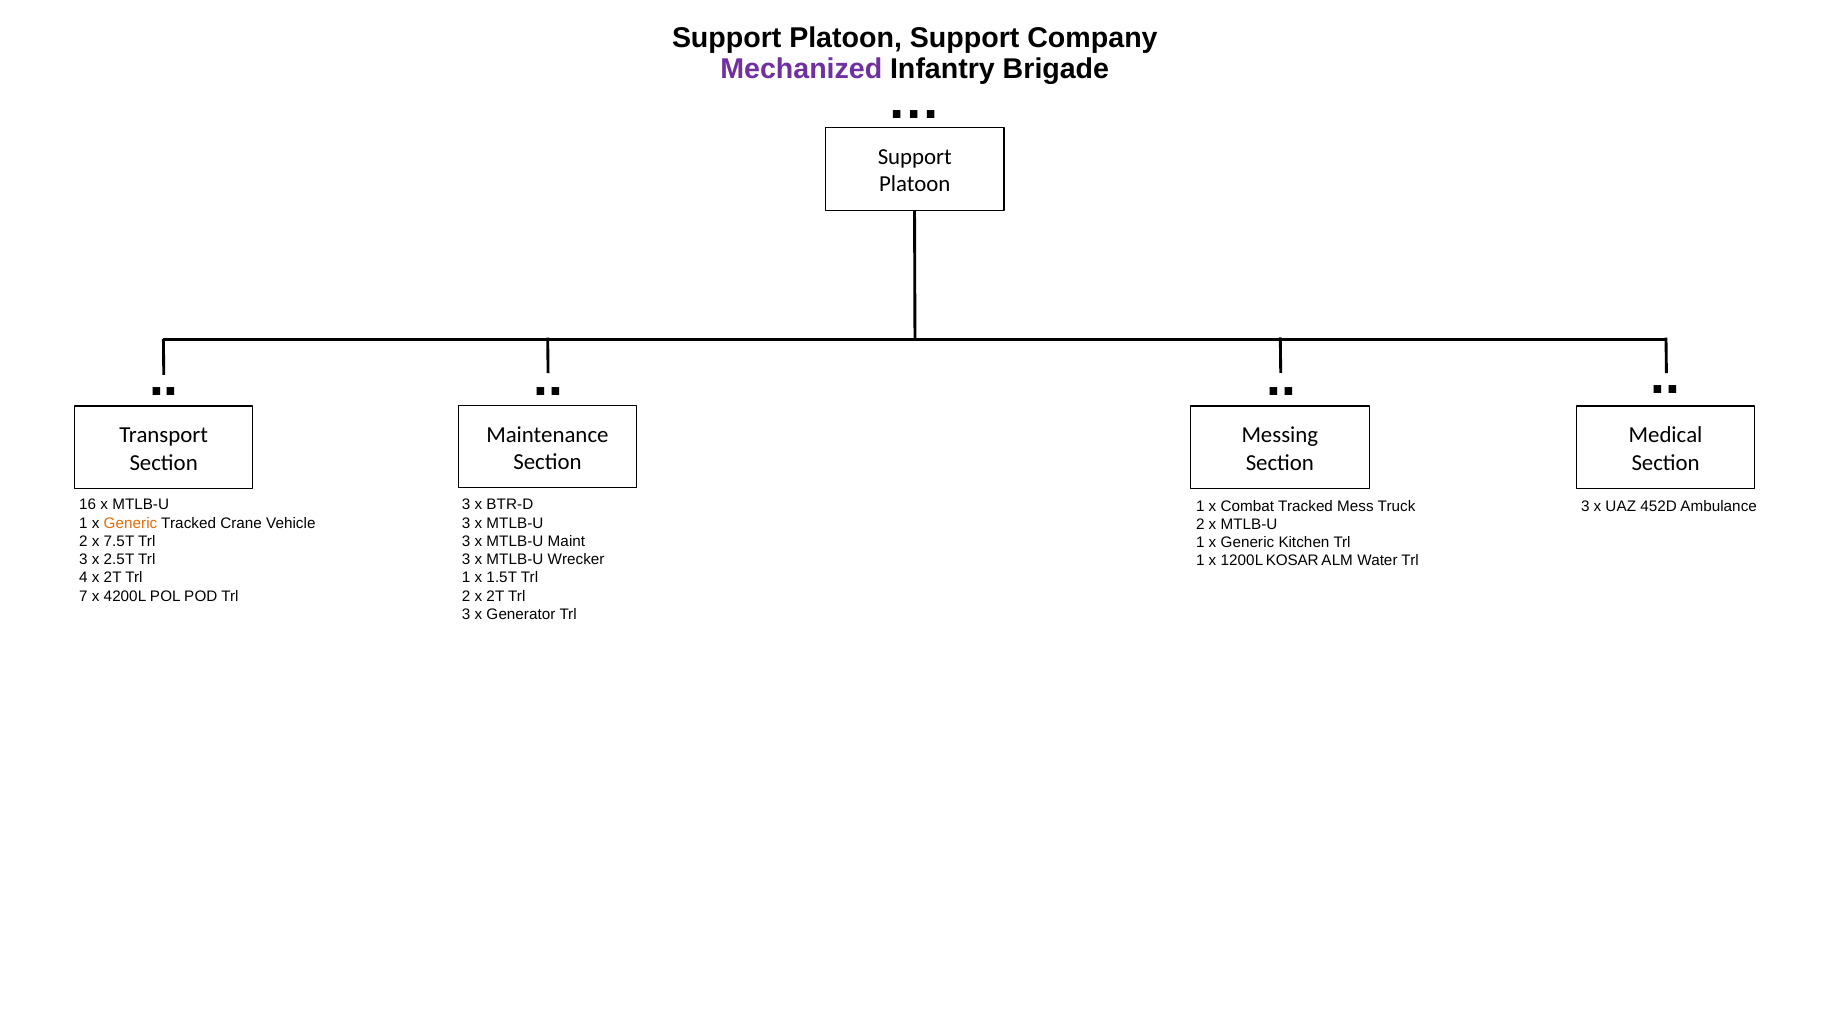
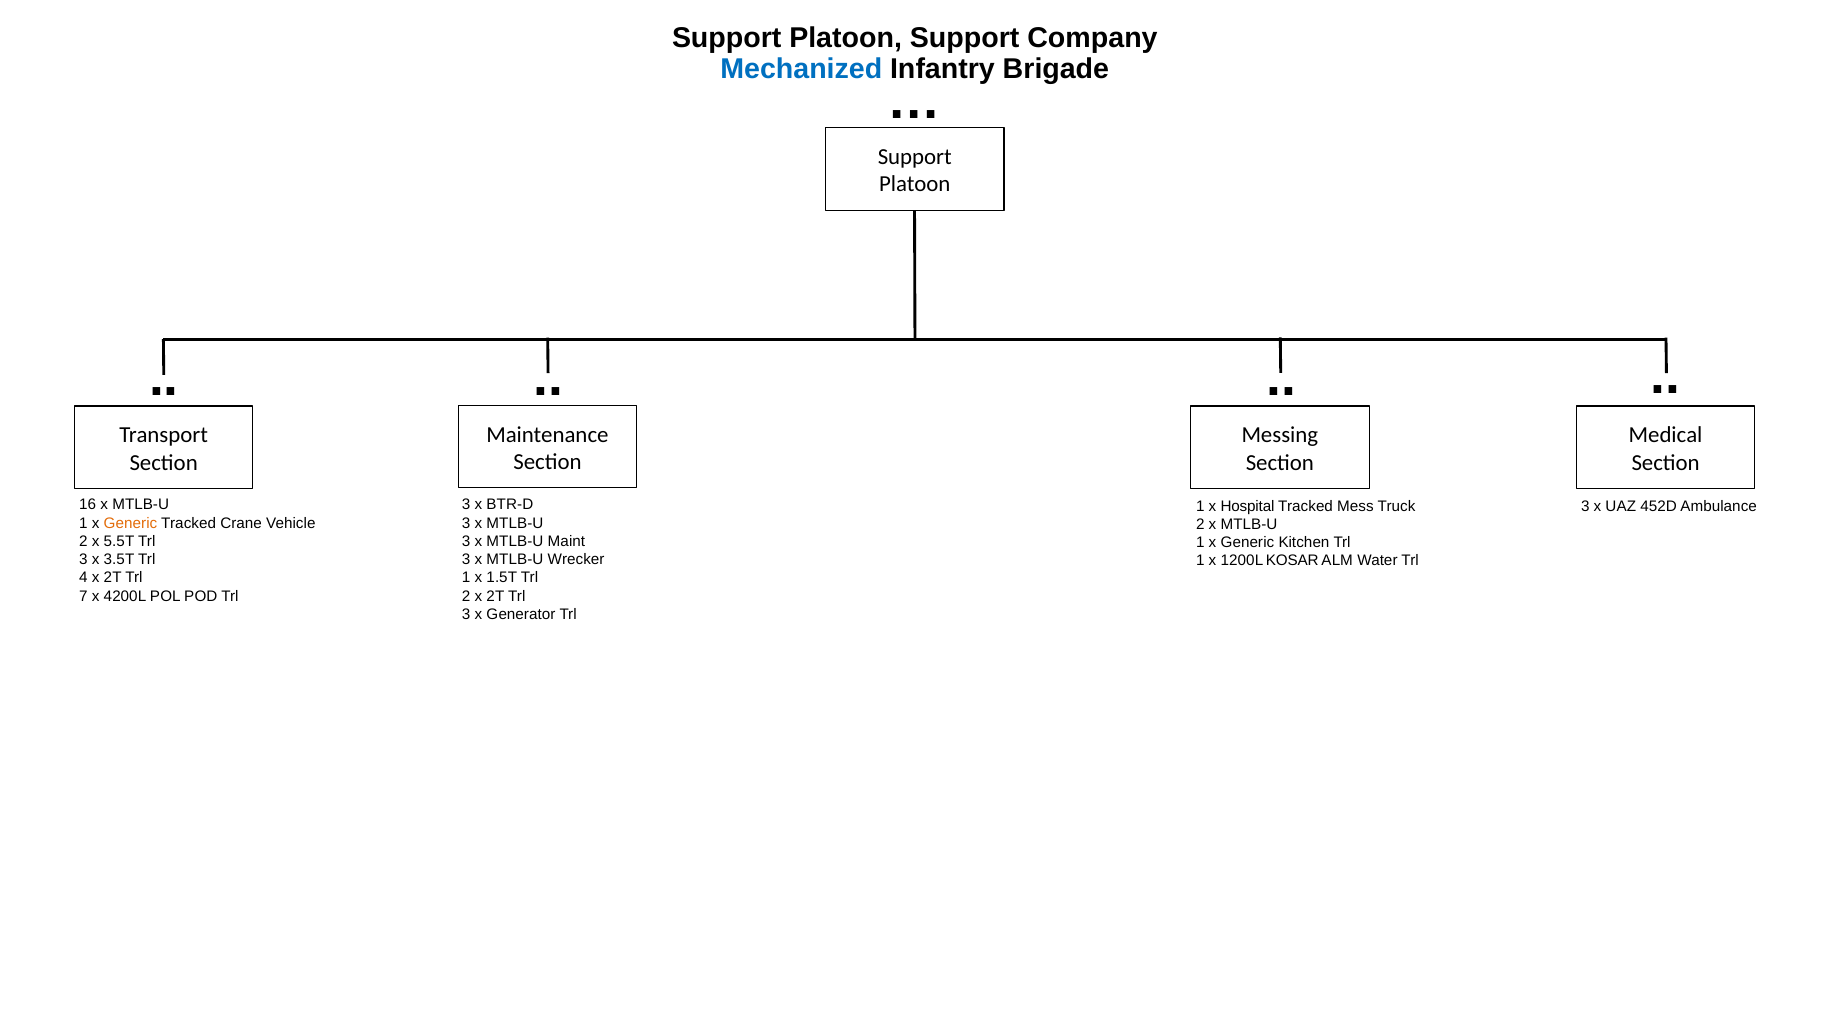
Mechanized colour: purple -> blue (801, 69)
Combat: Combat -> Hospital (1247, 506)
7.5T: 7.5T -> 5.5T (119, 541)
2.5T: 2.5T -> 3.5T (119, 559)
